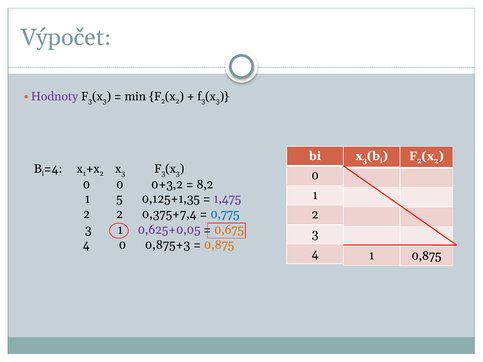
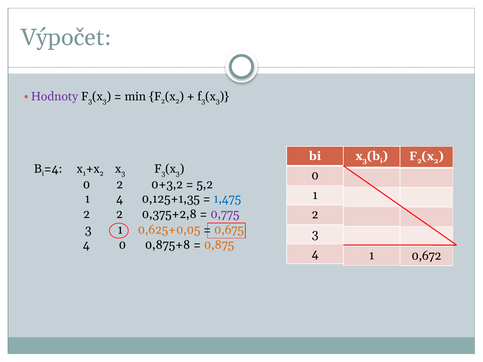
0 0: 0 -> 2 (120, 185)
8,2: 8,2 -> 5,2 (205, 185)
1 5: 5 -> 4 (120, 199)
1,475 colour: purple -> blue (227, 199)
0,375+7,4: 0,375+7,4 -> 0,375+2,8 (169, 214)
0,775 colour: blue -> purple (225, 214)
0,625+0,05 colour: purple -> orange (169, 230)
0,875+3: 0,875+3 -> 0,875+8 (168, 245)
0,875: 0,875 -> 0,672 (426, 256)
